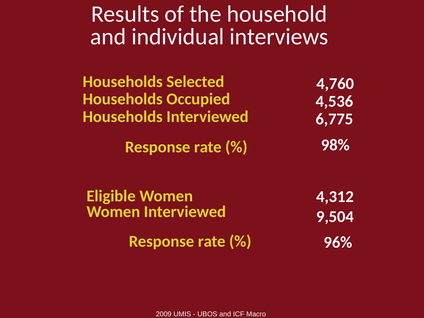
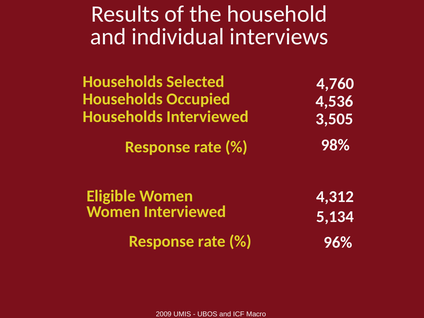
6,775: 6,775 -> 3,505 (334, 119)
9,504: 9,504 -> 5,134 (335, 217)
